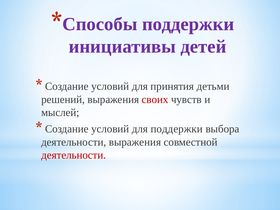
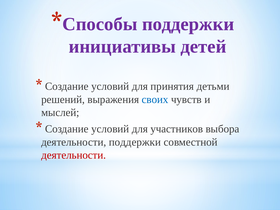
своих colour: red -> blue (155, 99)
для поддержки: поддержки -> участников (177, 129)
деятельности выражения: выражения -> поддержки (135, 142)
